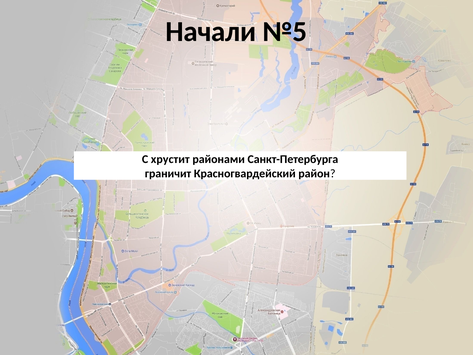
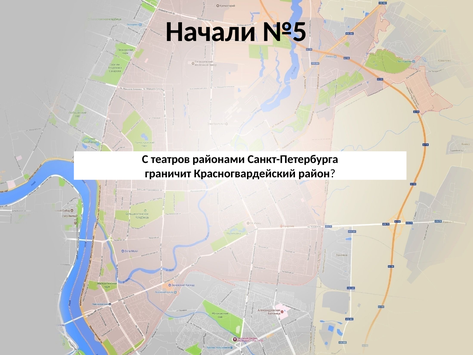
хрустит: хрустит -> театров (170, 159)
